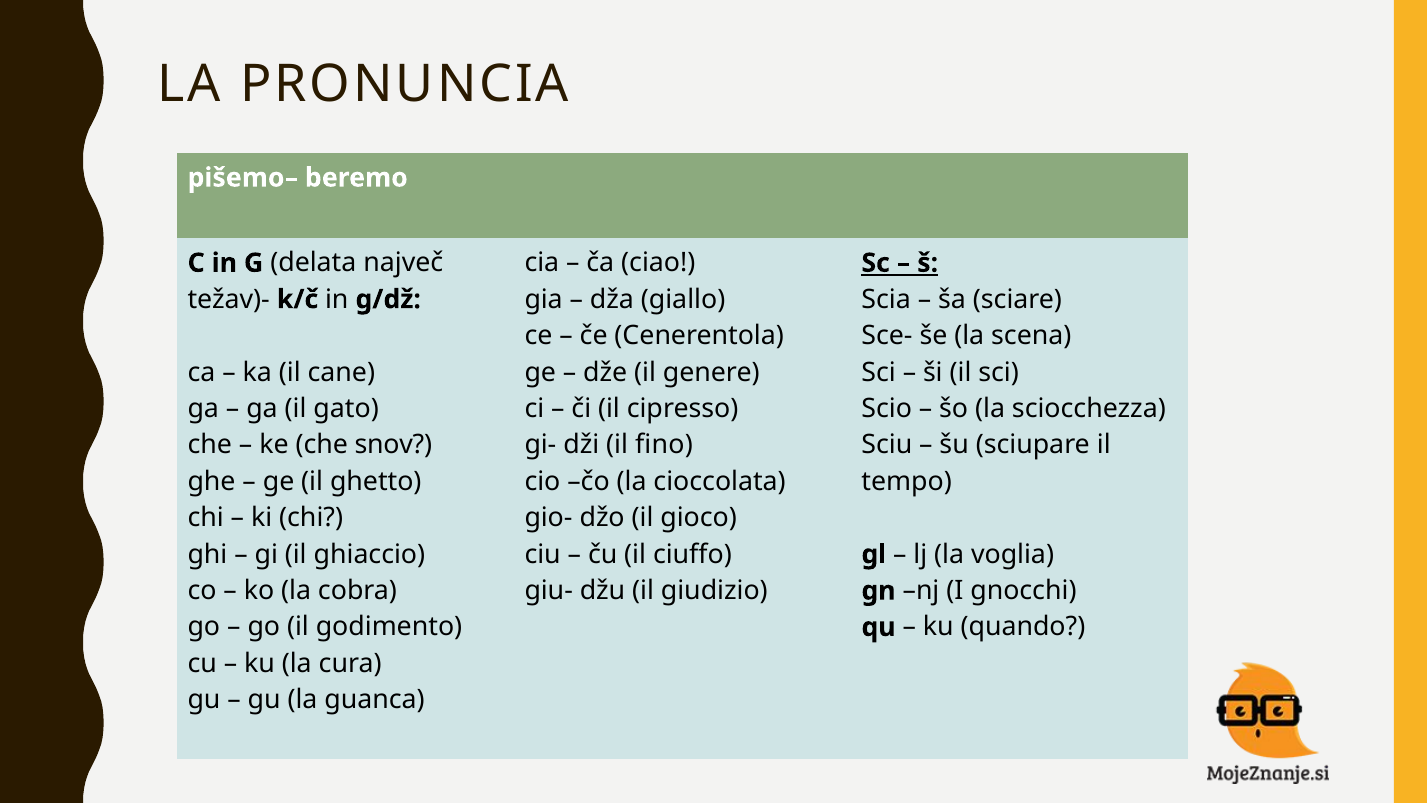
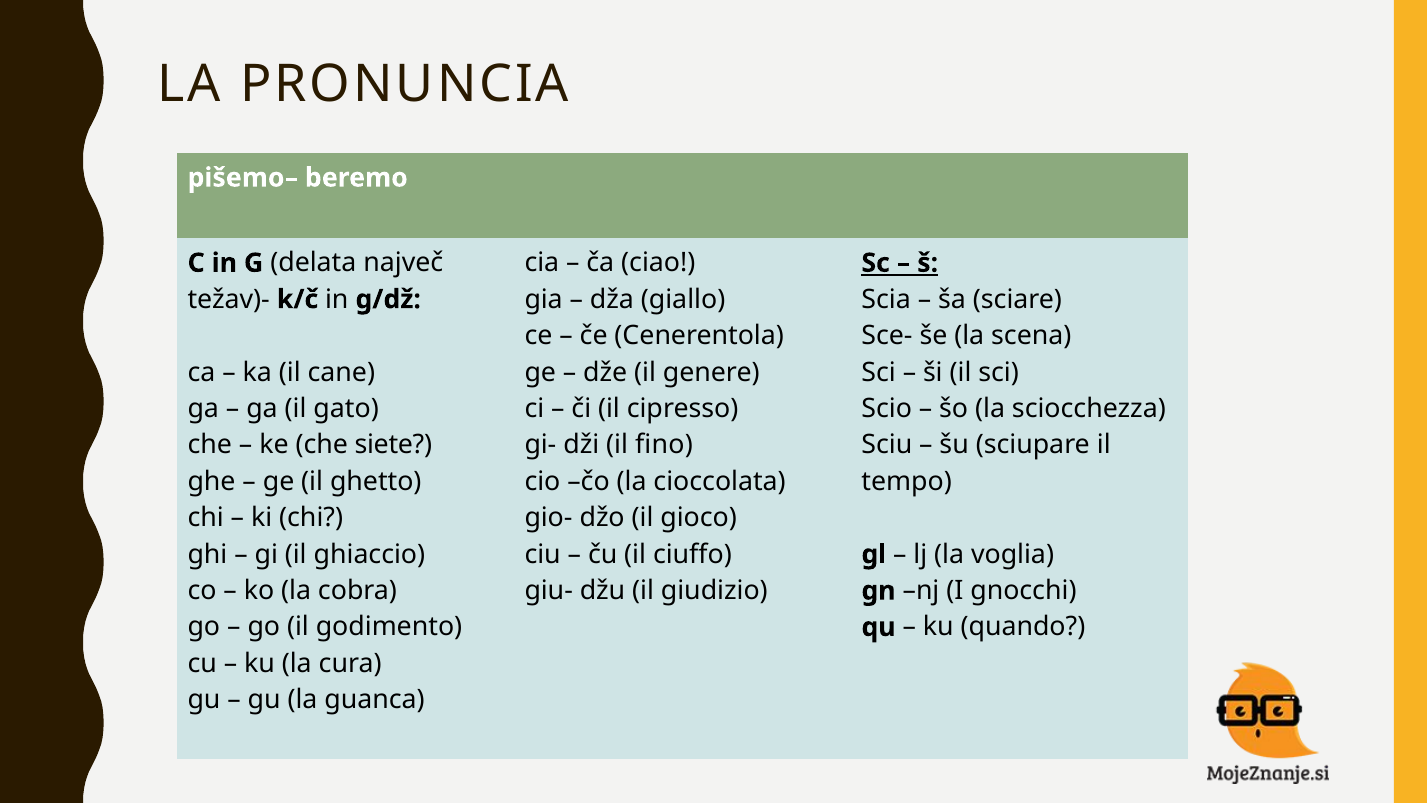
snov: snov -> siete (393, 445)
